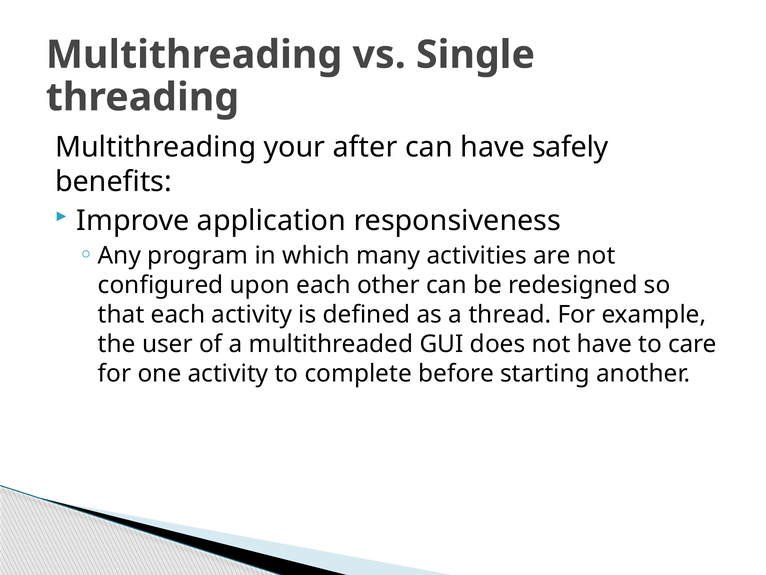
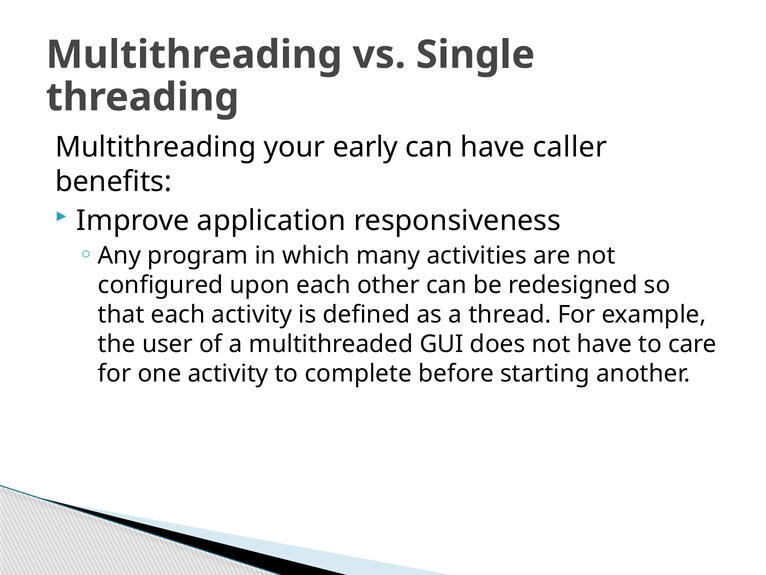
after: after -> early (365, 147)
safely: safely -> caller (570, 147)
